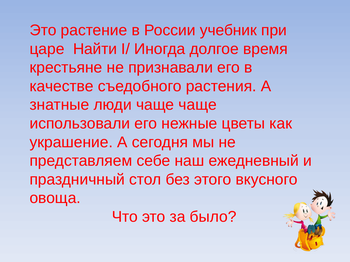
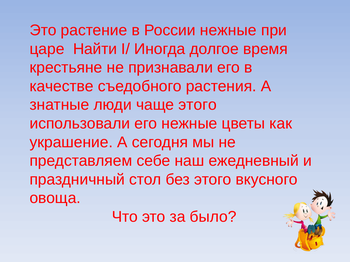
России учебник: учебник -> нежные (228, 30)
чаще чаще: чаще -> этого (198, 105)
